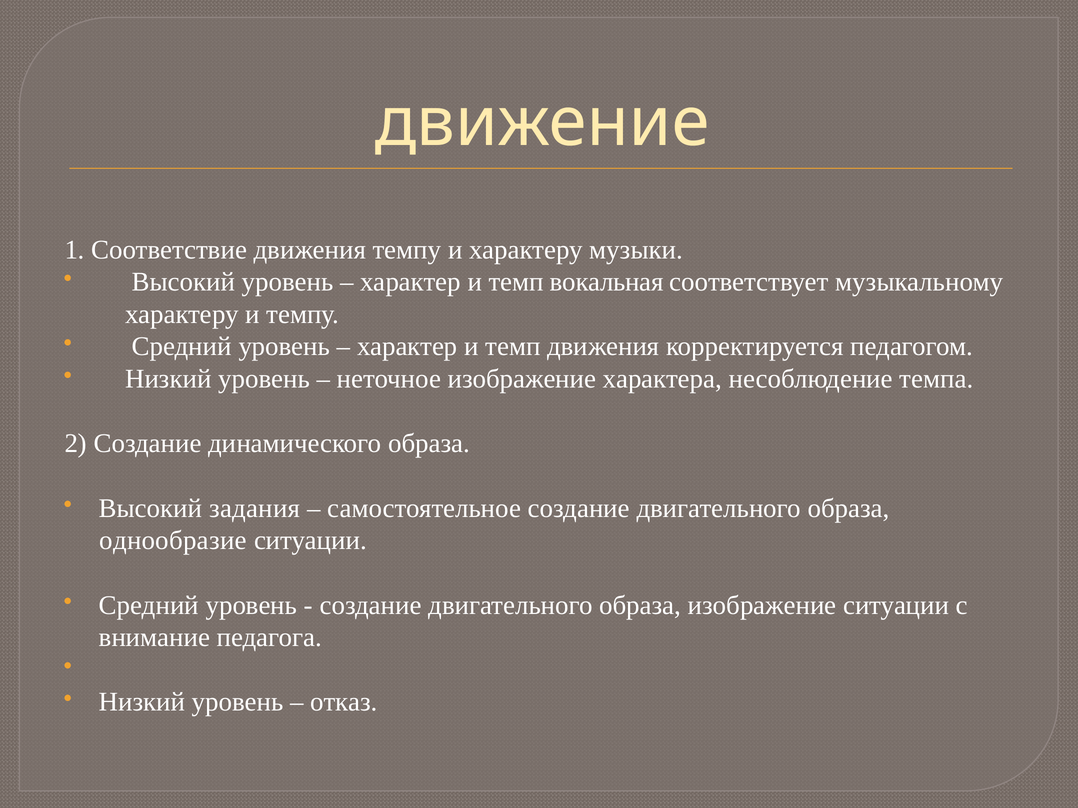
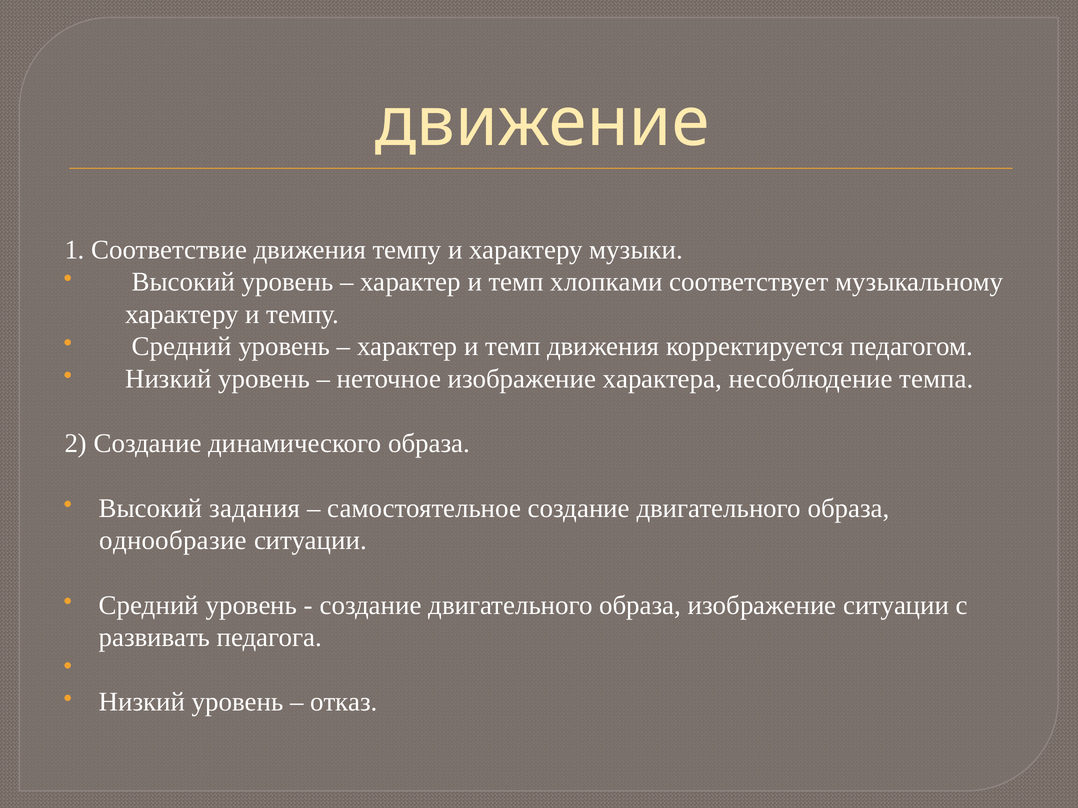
вокальная: вокальная -> хлопками (607, 282)
внимание: внимание -> развивать (154, 638)
